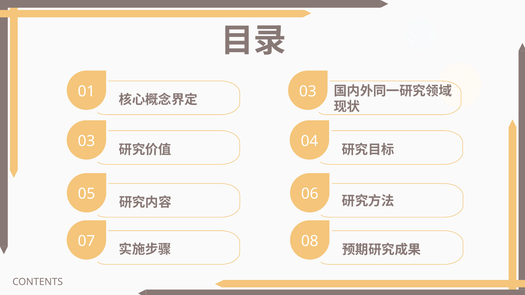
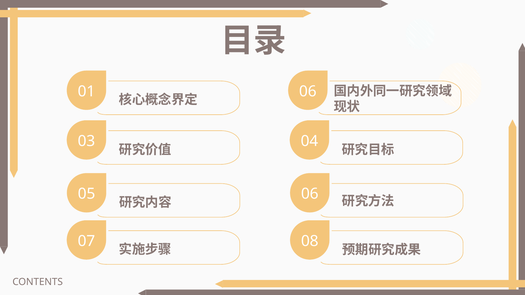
03: 03 -> 06 (308, 91)
